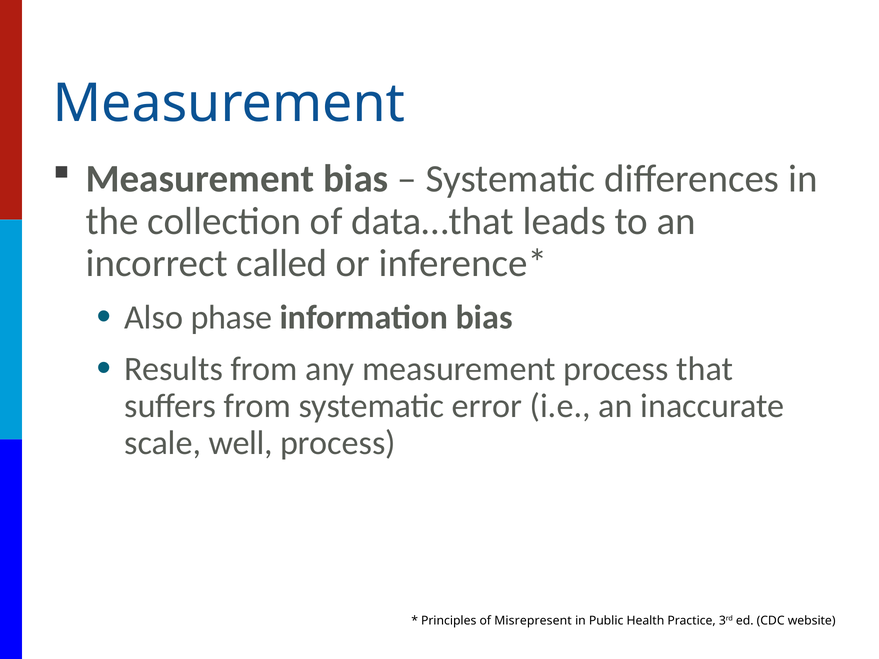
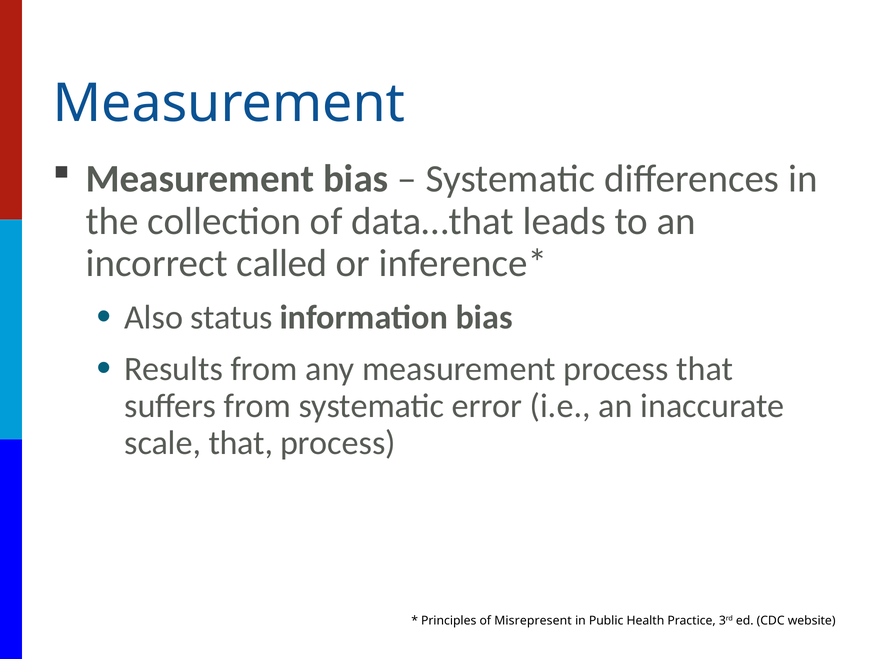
phase: phase -> status (231, 318)
scale well: well -> that (241, 443)
